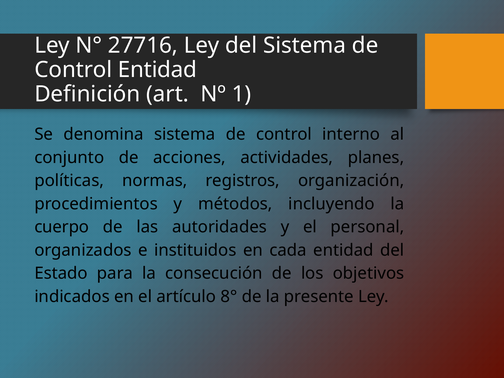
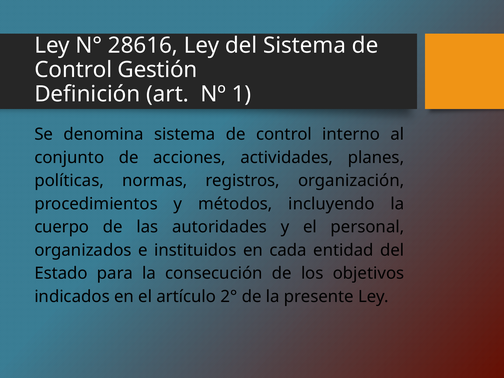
27716: 27716 -> 28616 (143, 46)
Control Entidad: Entidad -> Gestión (157, 70)
8°: 8° -> 2° (229, 297)
